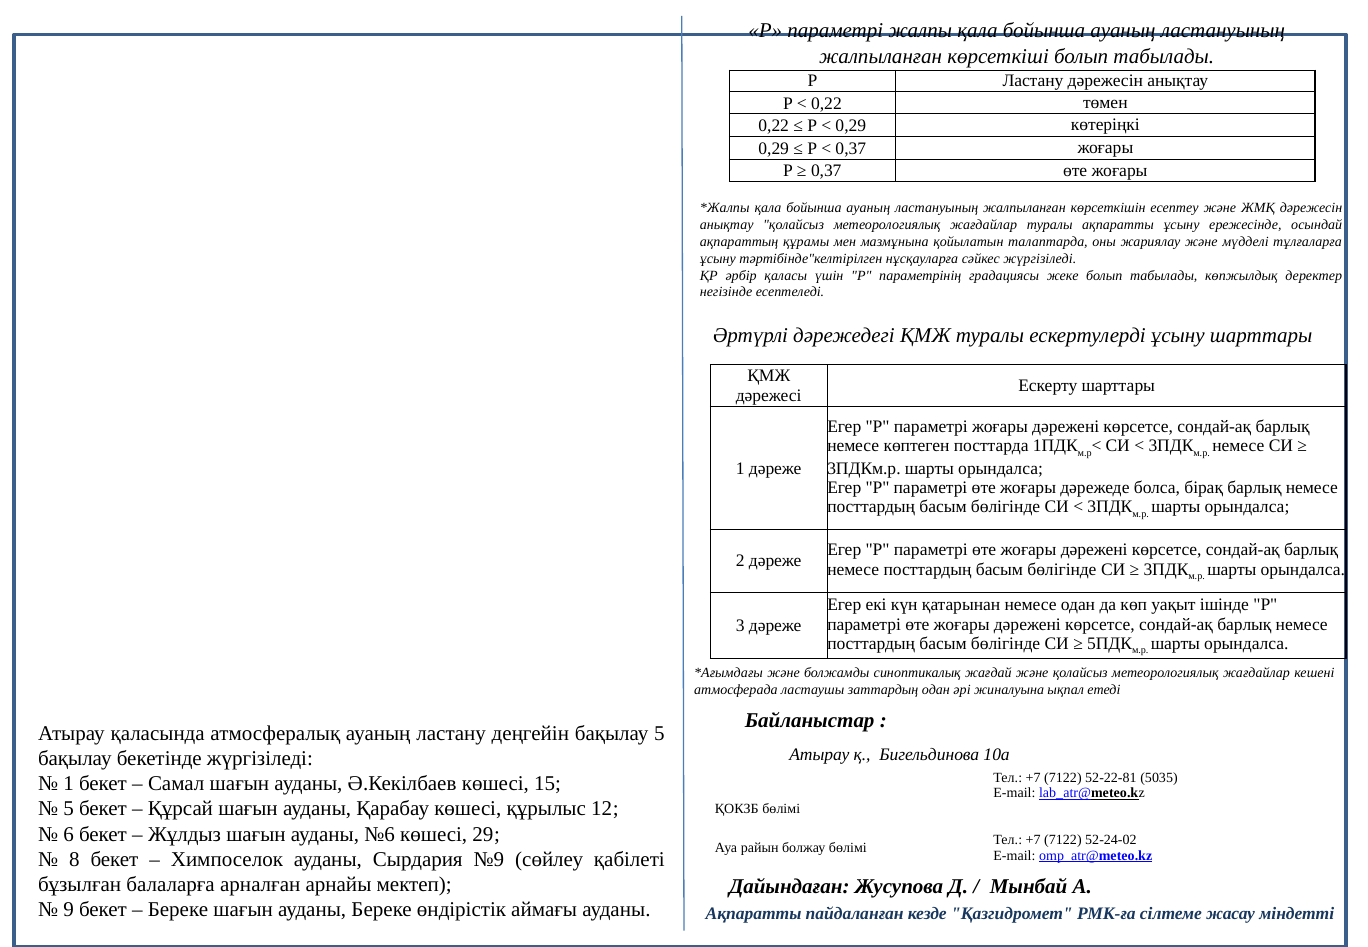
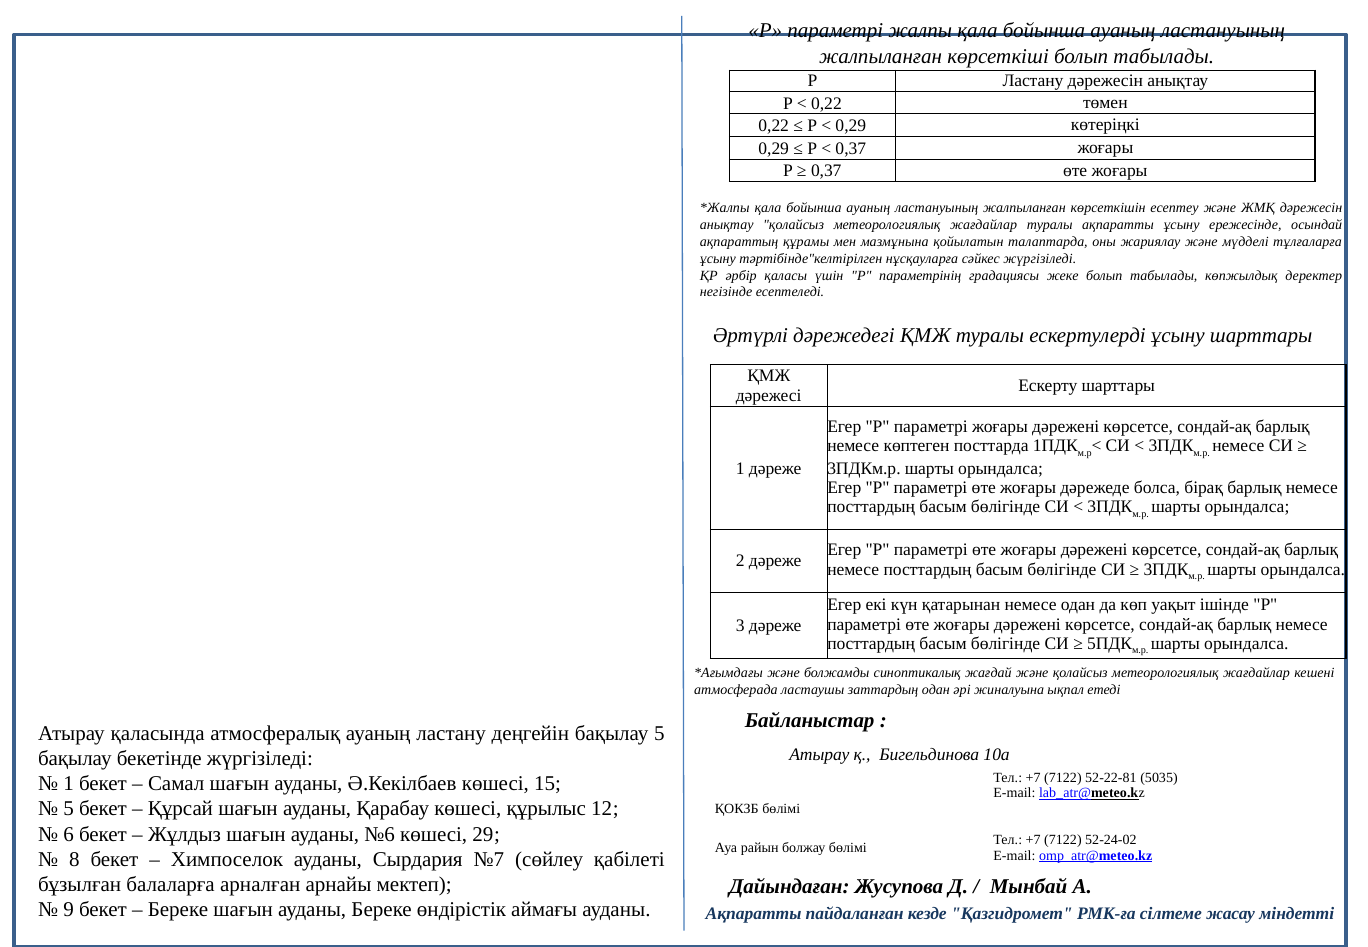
№9: №9 -> №7 (489, 859)
